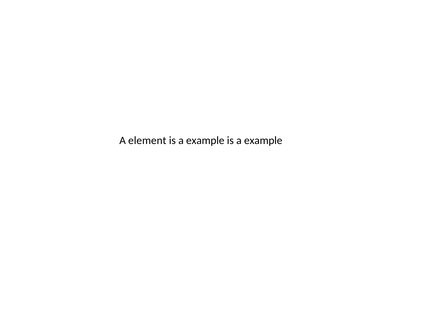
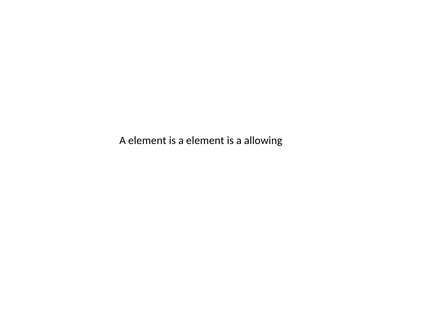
example: example -> element (205, 140)
example: example -> allowing (263, 140)
